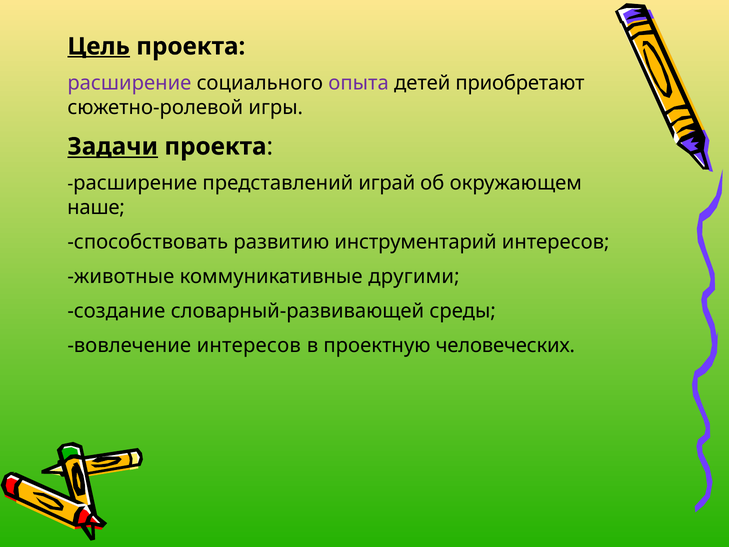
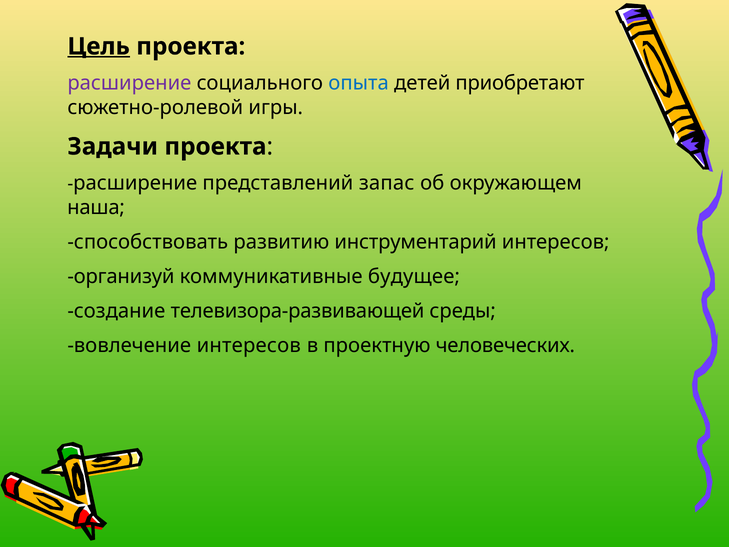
опыта colour: purple -> blue (359, 83)
Задачи underline: present -> none (113, 147)
играй: играй -> запас (387, 183)
наше: наше -> наша (96, 207)
животные: животные -> организуй (121, 276)
другими: другими -> будущее (414, 276)
словарный-развивающей: словарный-развивающей -> телевизора-развивающей (298, 311)
